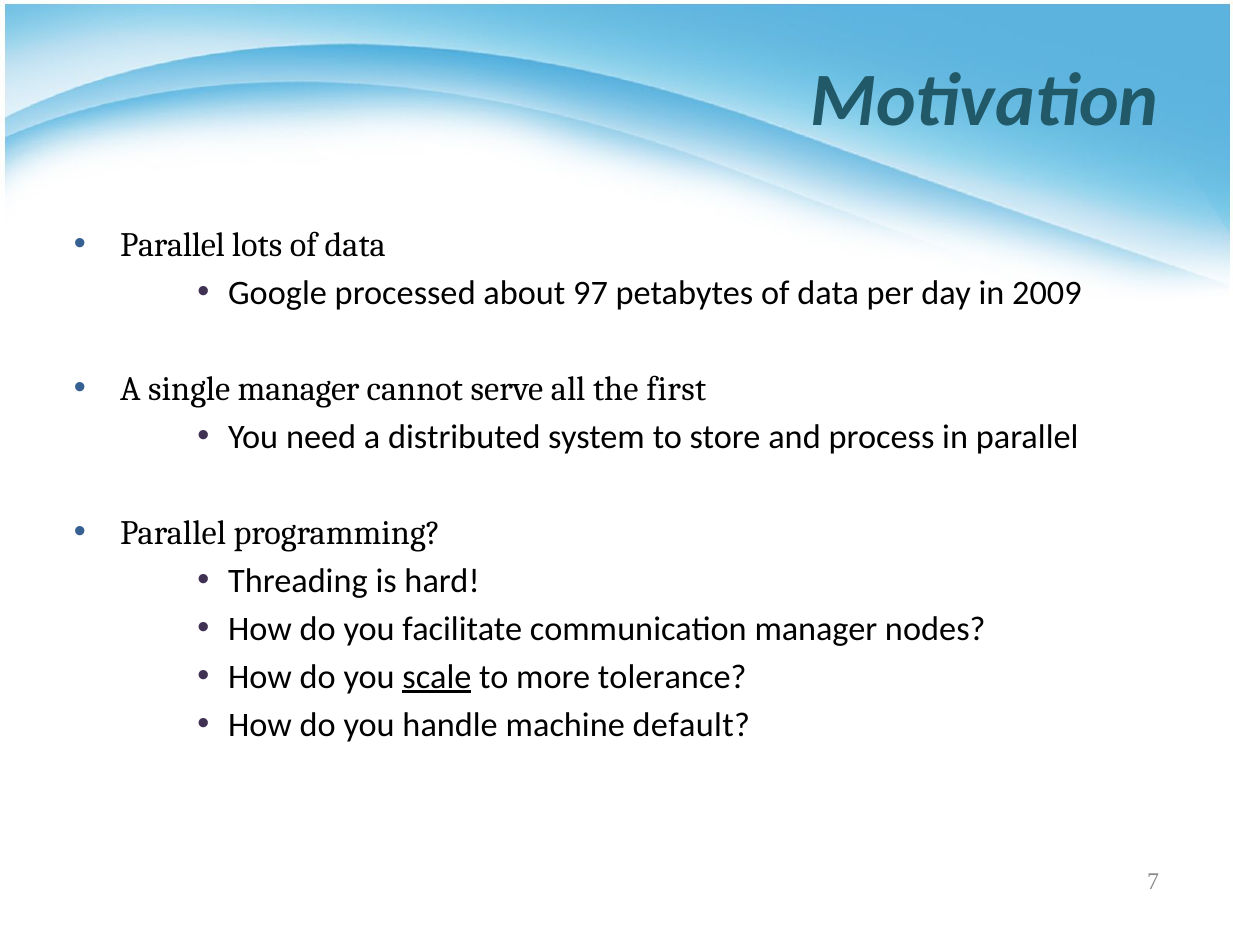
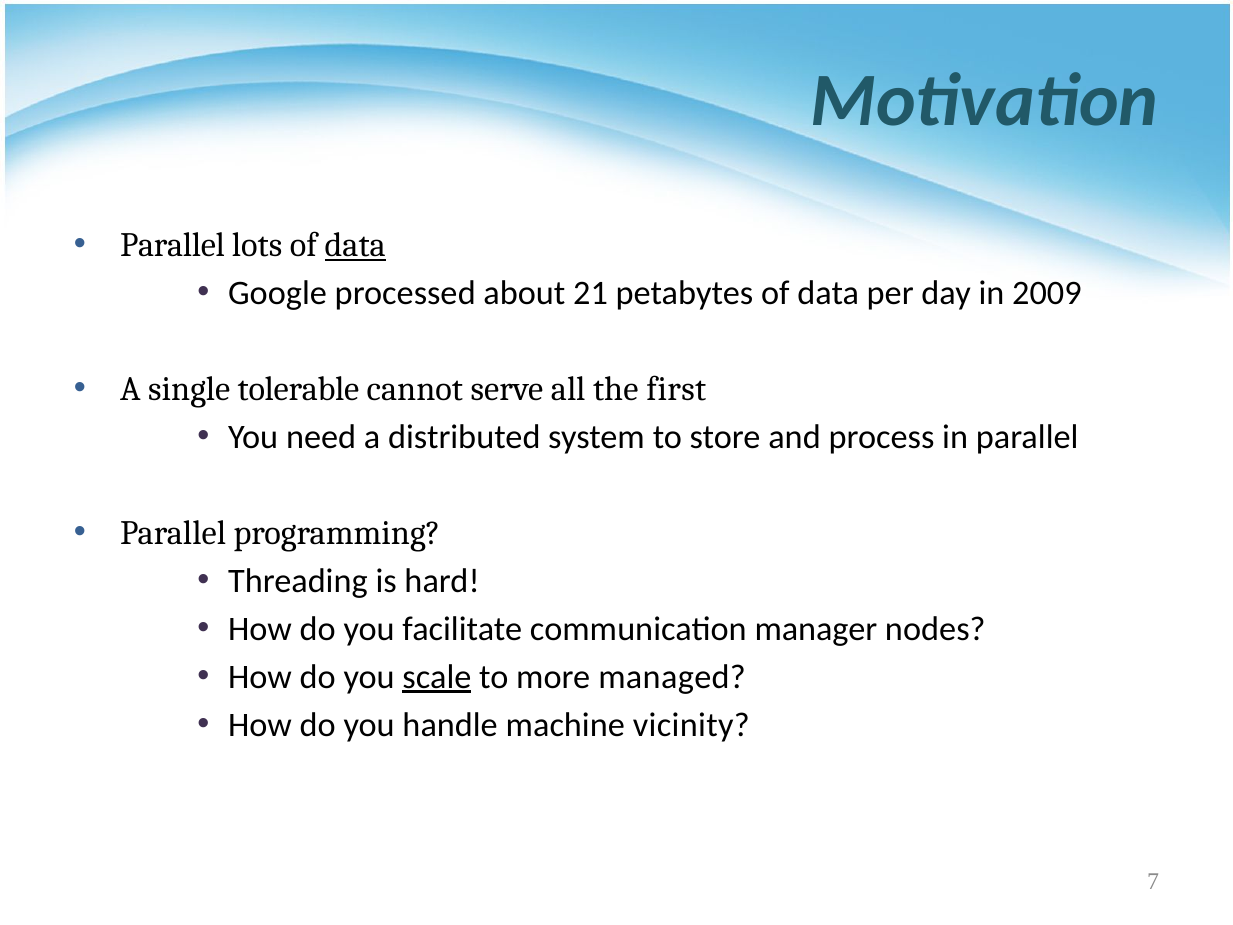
data underline: none -> present (355, 245)
97: 97 -> 21 (590, 293)
single manager: manager -> tolerable (299, 389)
tolerance: tolerance -> managed (672, 677)
default: default -> vicinity (691, 725)
